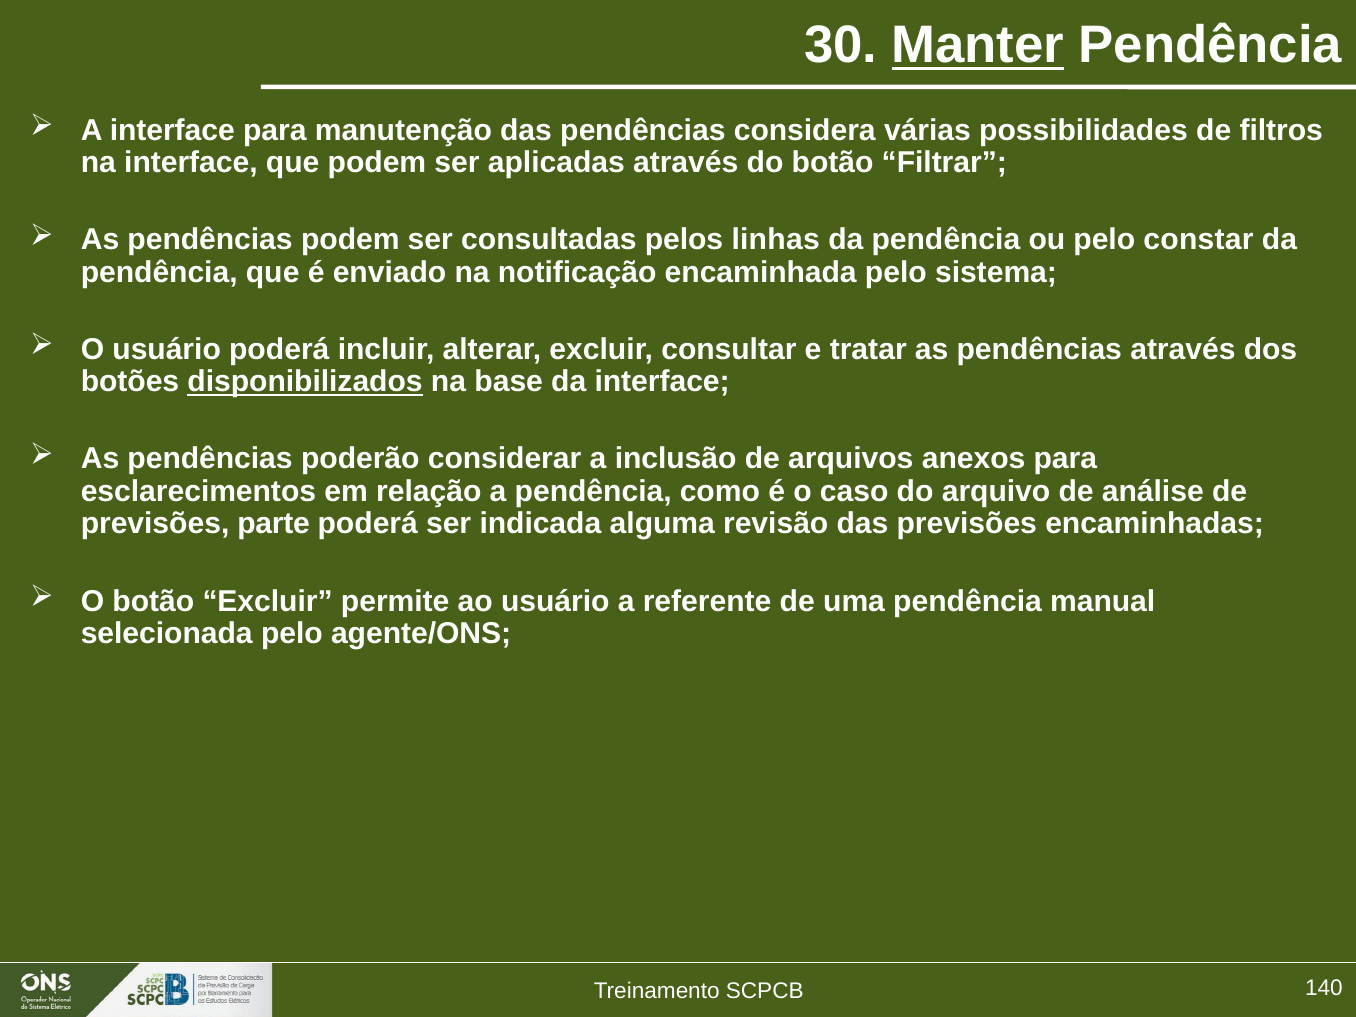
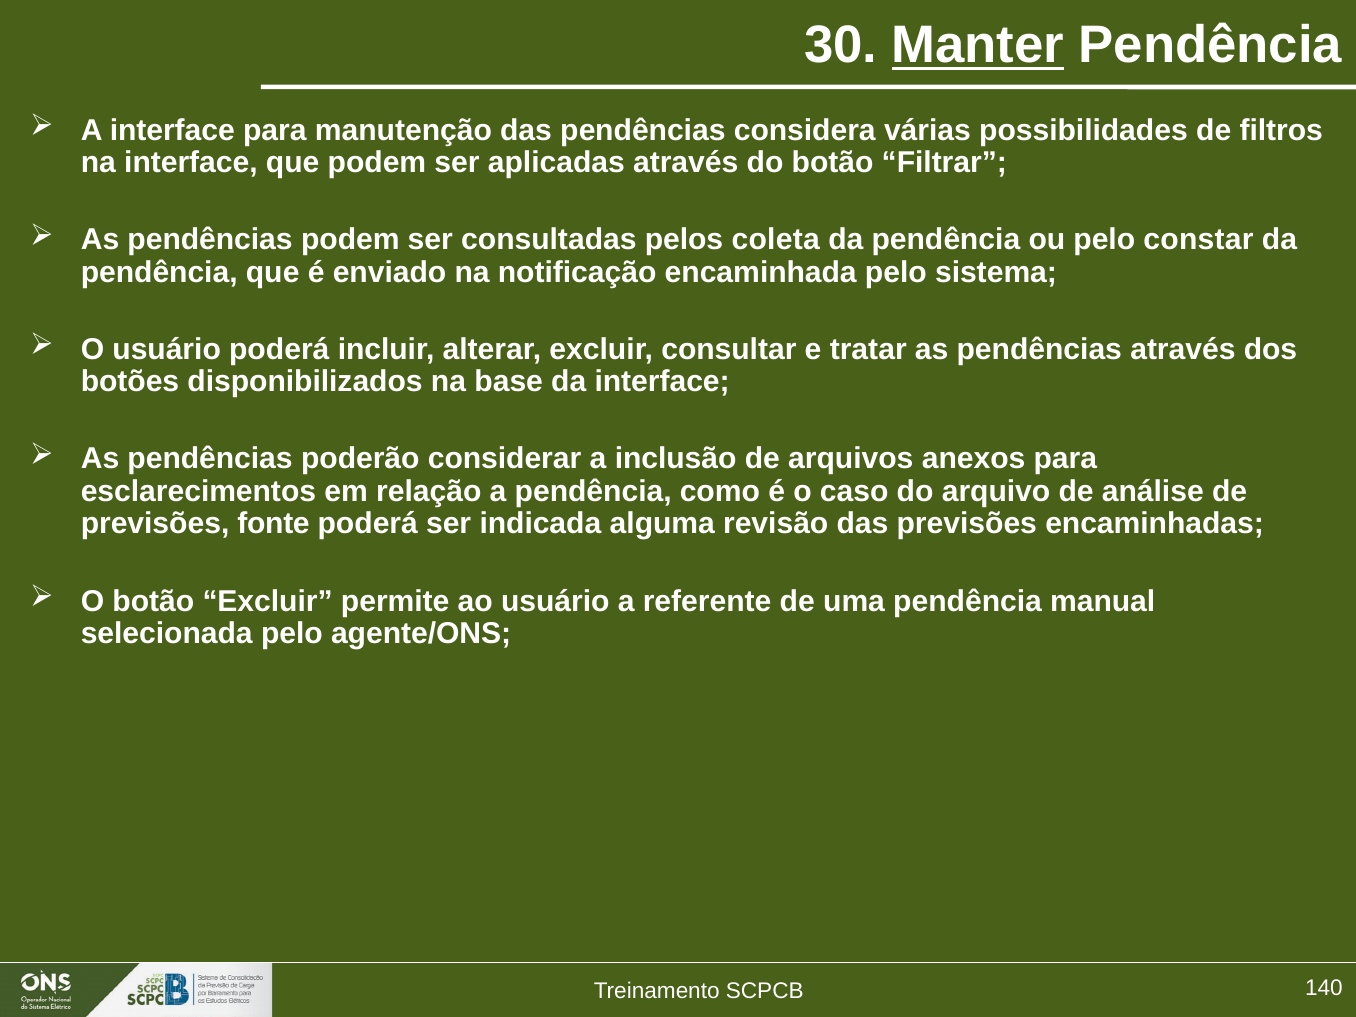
linhas: linhas -> coleta (776, 240)
disponibilizados underline: present -> none (305, 382)
parte: parte -> fonte (274, 524)
